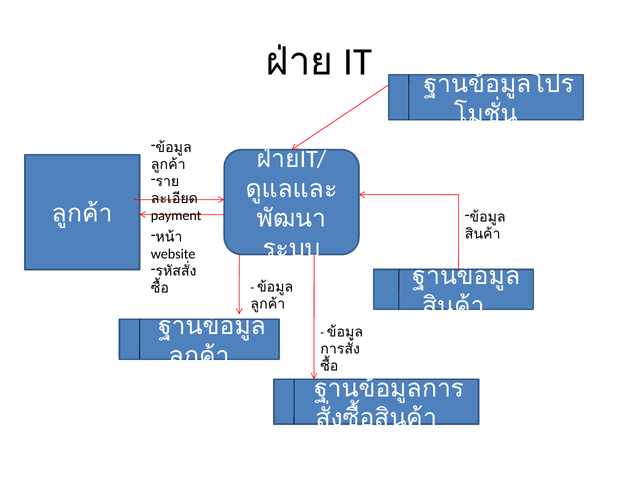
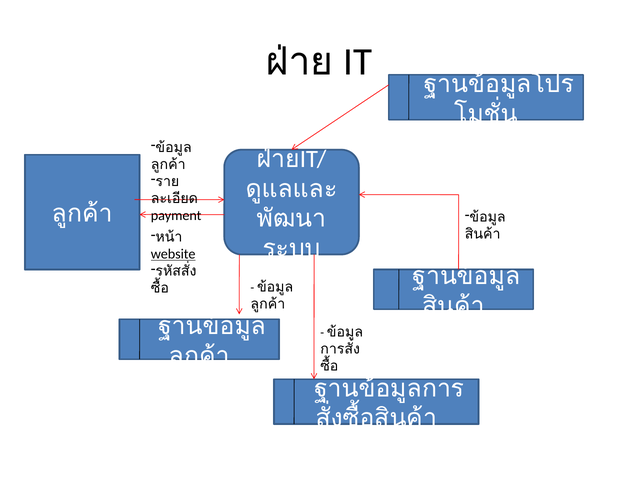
website underline: none -> present (173, 254)
